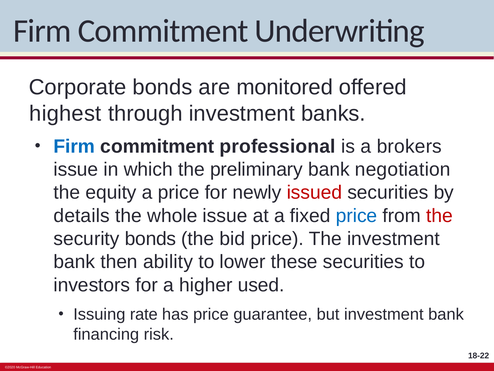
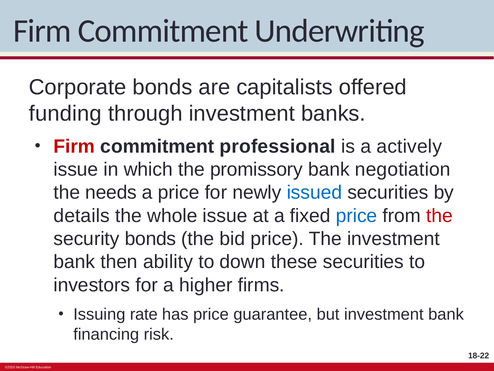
monitored: monitored -> capitalists (285, 87)
highest: highest -> funding (65, 113)
Firm colour: blue -> red (74, 146)
brokers: brokers -> actively (409, 146)
preliminary: preliminary -> promissory (256, 169)
equity: equity -> needs (111, 192)
issued colour: red -> blue (314, 192)
lower: lower -> down (243, 262)
used: used -> firms (261, 285)
